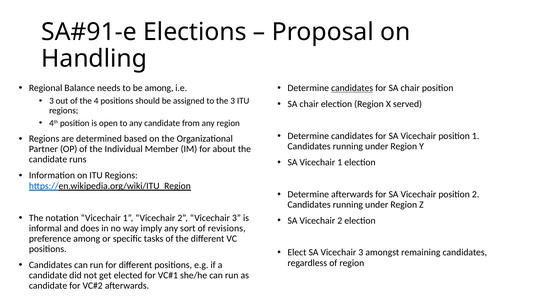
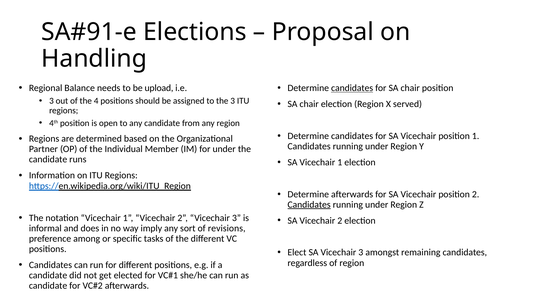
be among: among -> upload (159, 88)
for about: about -> under (224, 149)
Candidates underline: none -> present (309, 204)
